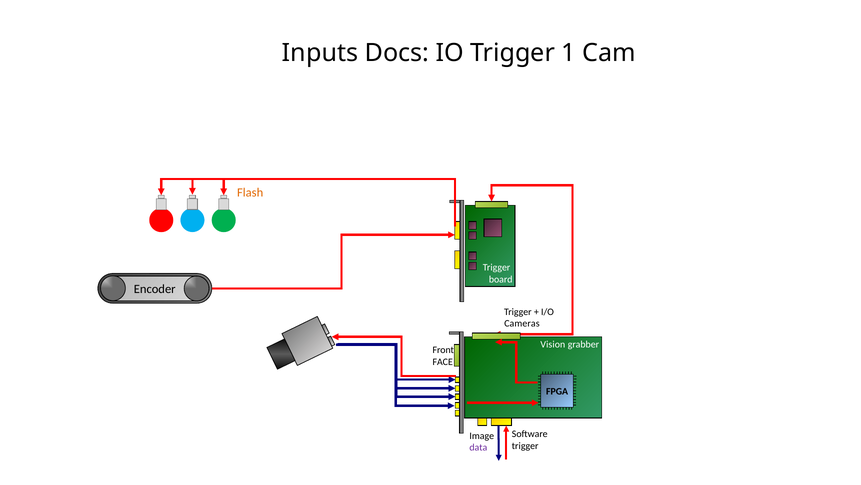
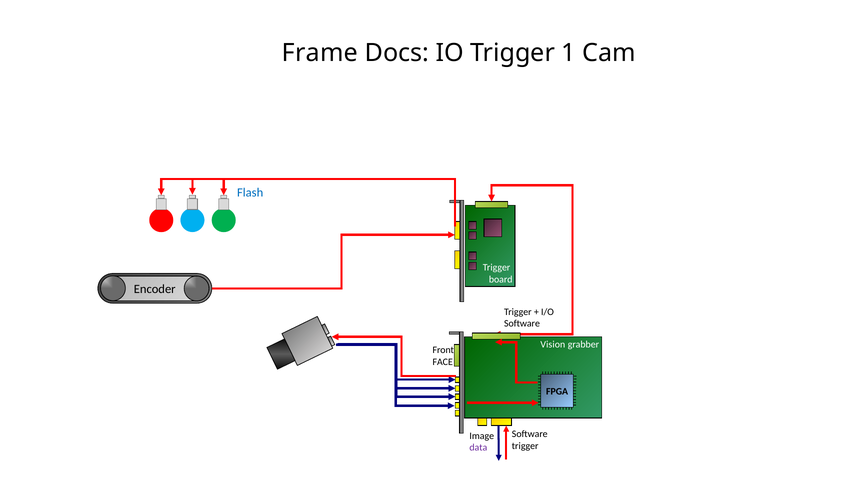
Inputs: Inputs -> Frame (320, 53)
Flash colour: orange -> blue (250, 192)
Cameras: Cameras -> Software (522, 323)
